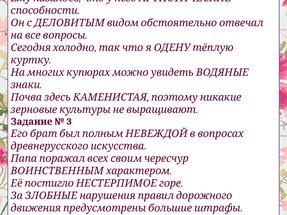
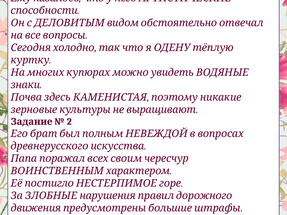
3: 3 -> 2 (69, 122)
